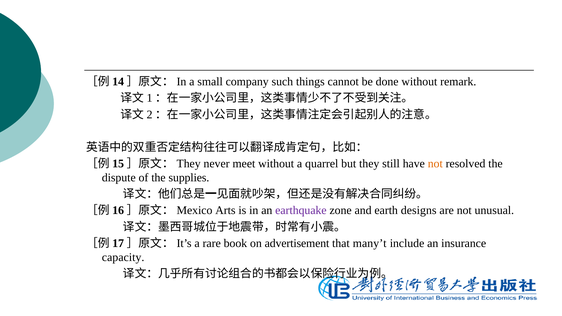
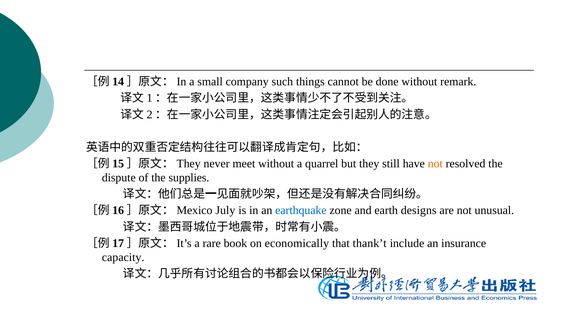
Arts: Arts -> July (225, 211)
earthquake colour: purple -> blue (301, 211)
advertisement: advertisement -> economically (297, 243)
many’t: many’t -> thank’t (370, 243)
